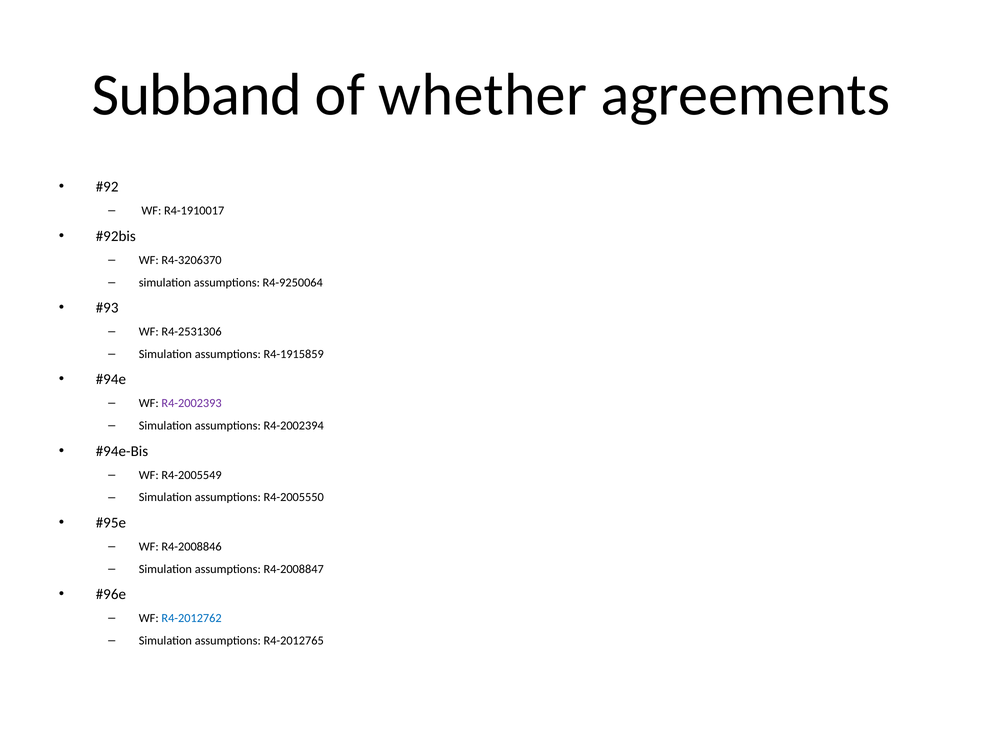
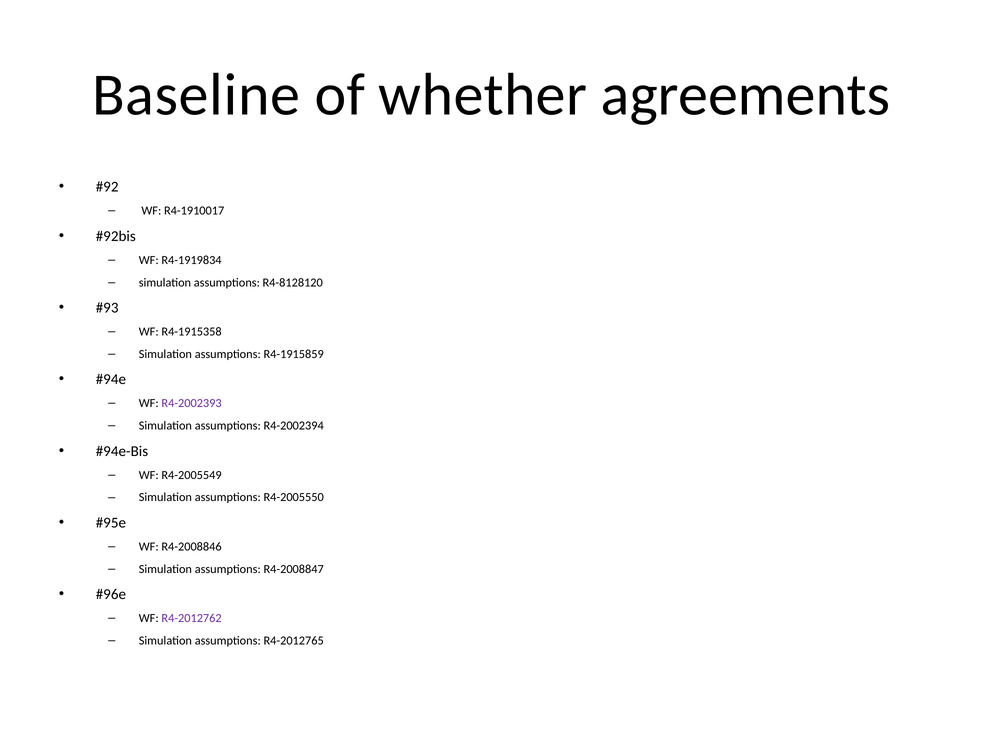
Subband: Subband -> Baseline (196, 95)
R4-3206370: R4-3206370 -> R4-1919834 (192, 260)
R4-9250064: R4-9250064 -> R4-8128120 (293, 283)
R4-2531306: R4-2531306 -> R4-1915358 (192, 332)
R4-2012762 colour: blue -> purple (192, 618)
